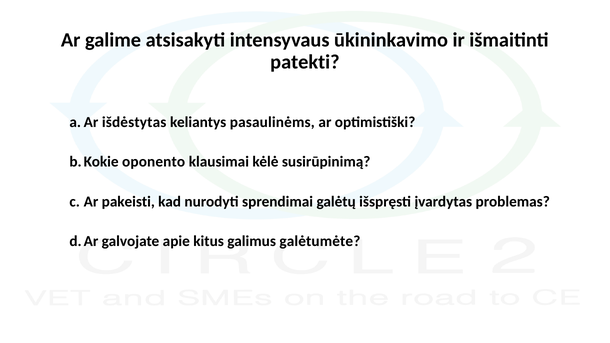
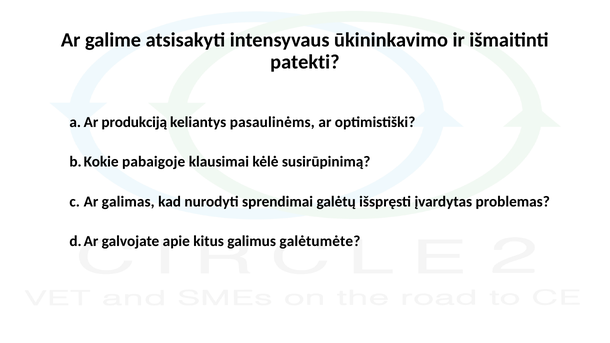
išdėstytas: išdėstytas -> produkciją (134, 122)
oponento: oponento -> pabaigoje (154, 162)
pakeisti: pakeisti -> galimas (128, 202)
